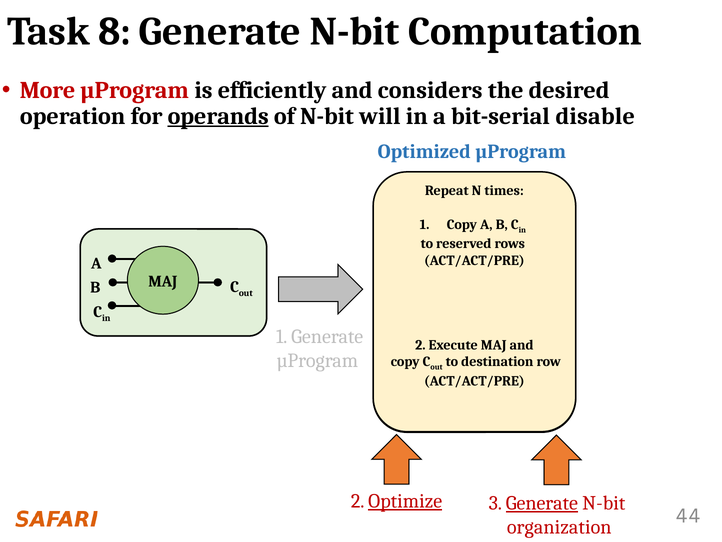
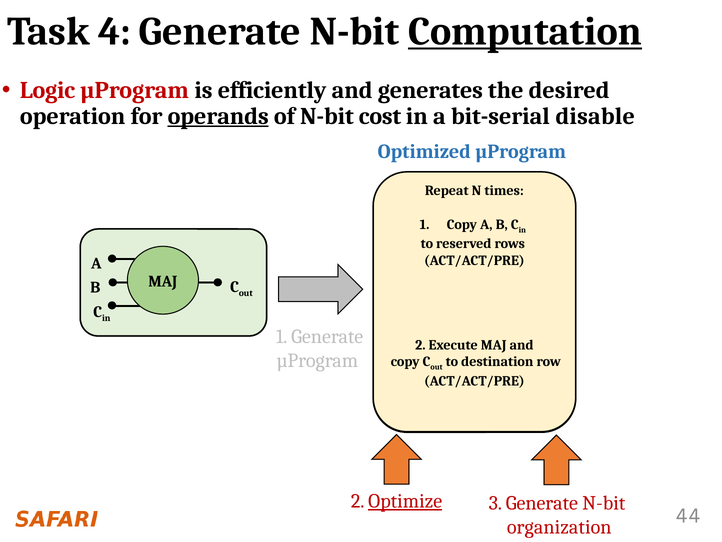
8: 8 -> 4 (115, 31)
Computation underline: none -> present (525, 31)
More: More -> Logic (47, 90)
considers: considers -> generates (430, 90)
will: will -> cost (380, 116)
Generate underline: present -> none (542, 503)
